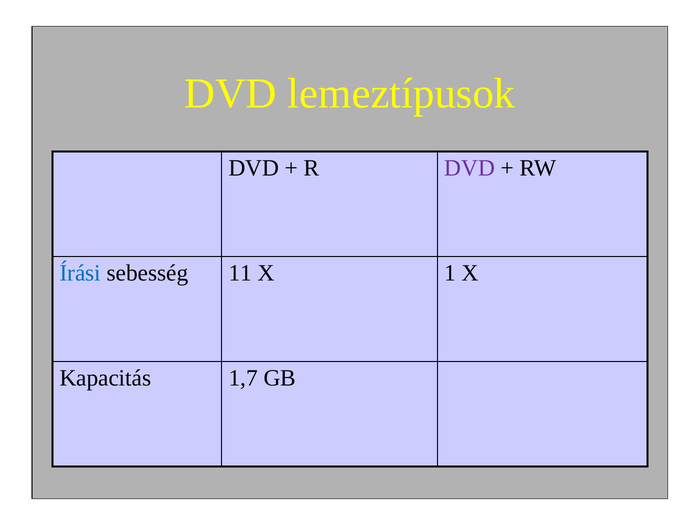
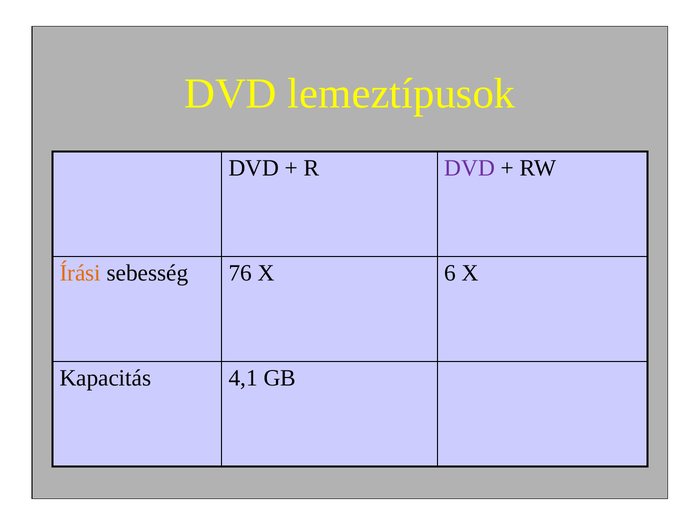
Írási colour: blue -> orange (80, 273)
11: 11 -> 76 (240, 273)
1: 1 -> 6 (450, 273)
1,7: 1,7 -> 4,1 (243, 378)
